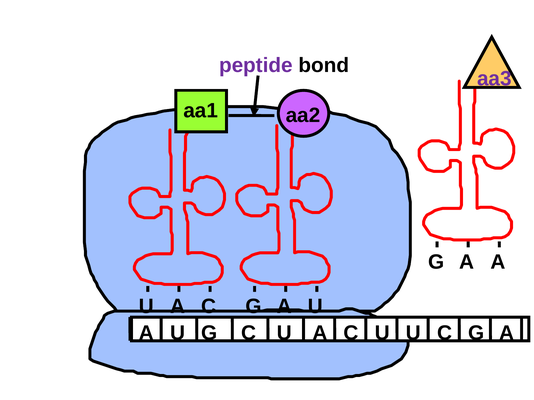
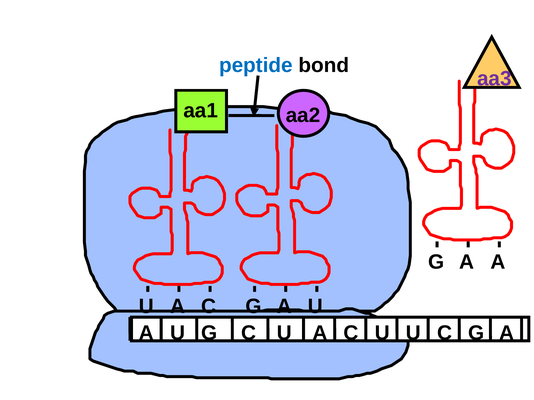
peptide colour: purple -> blue (256, 65)
